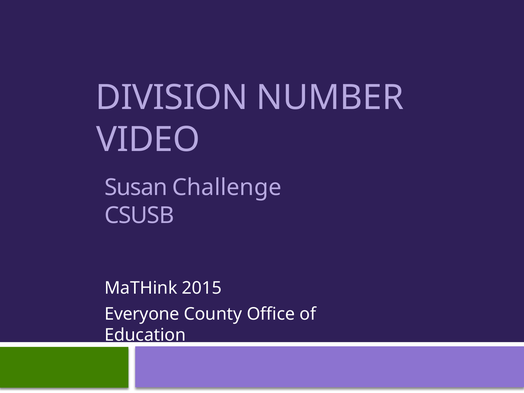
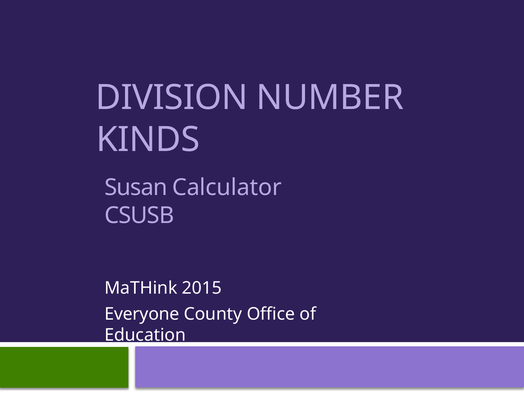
VIDEO: VIDEO -> KINDS (148, 140)
Challenge: Challenge -> Calculator (227, 187)
